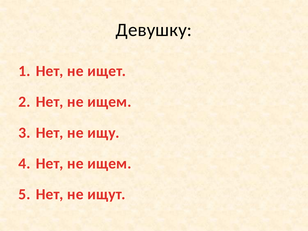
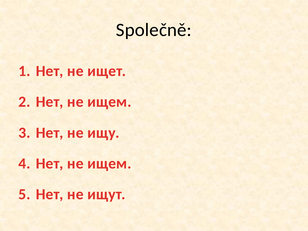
Девушку: Девушку -> Společně (154, 30)
